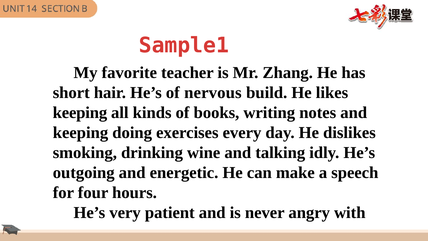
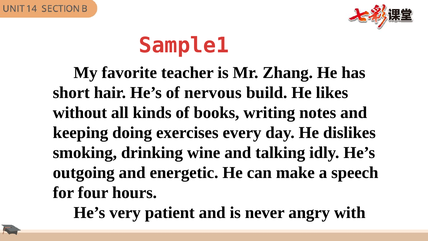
keeping: keeping -> without (80, 112)
